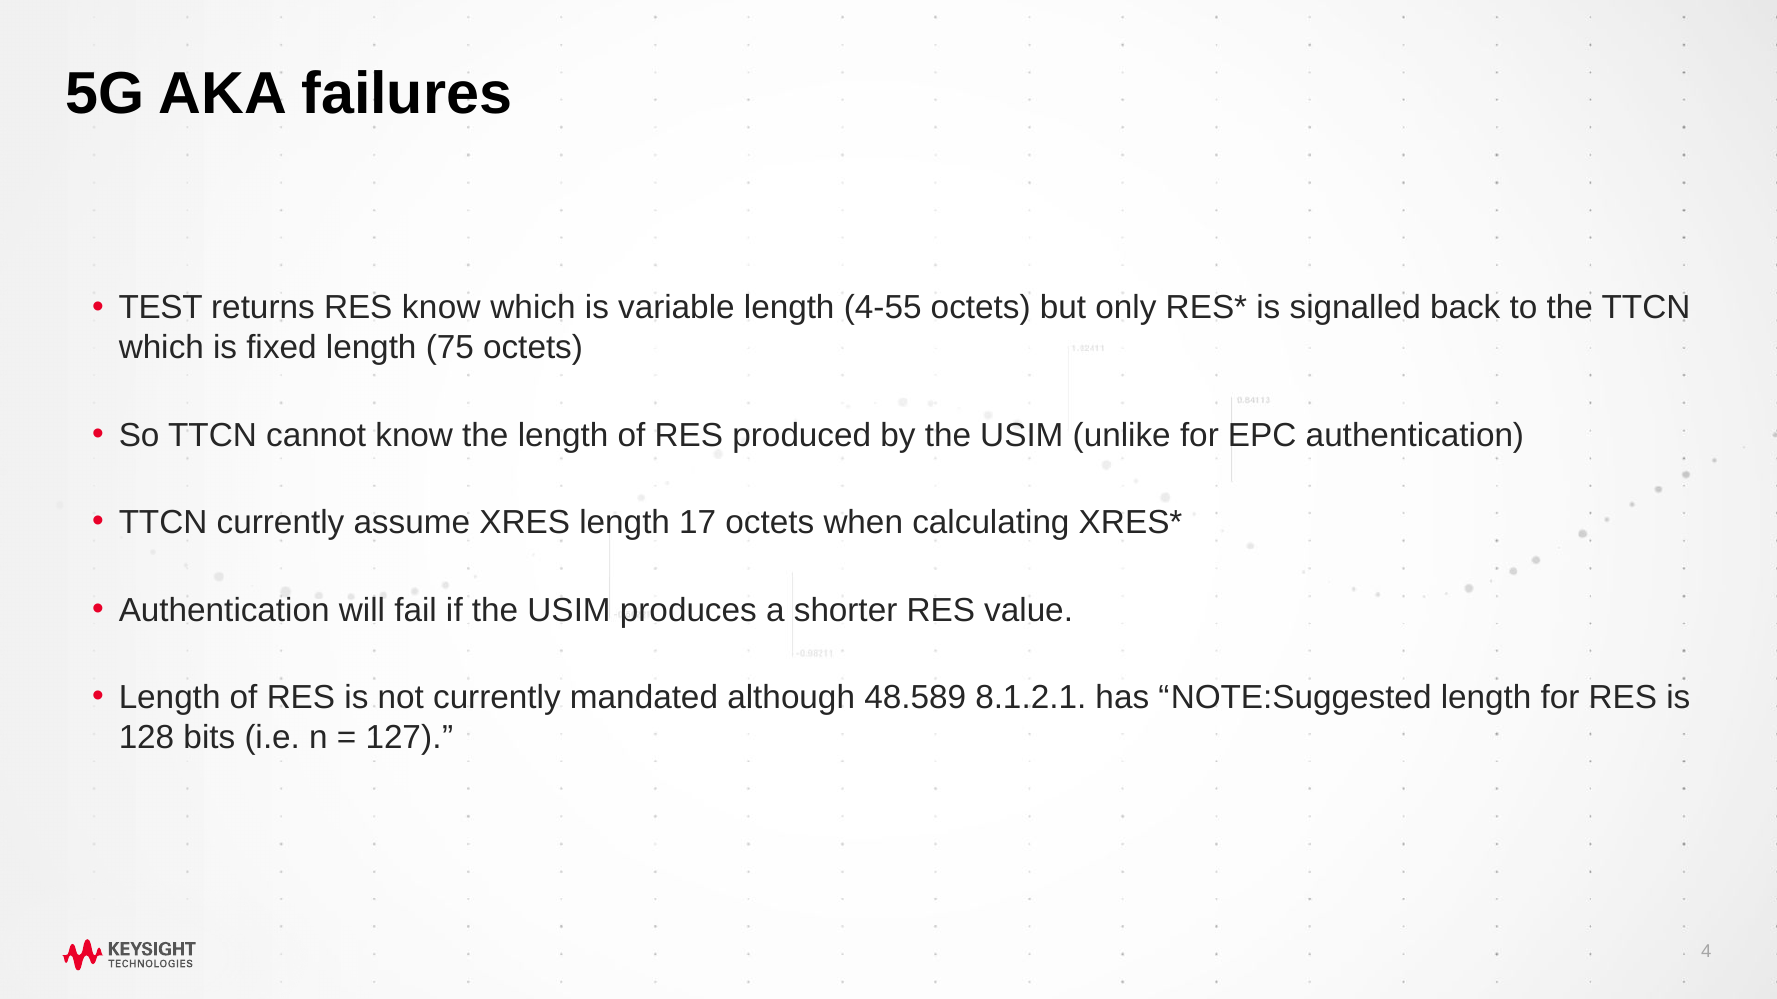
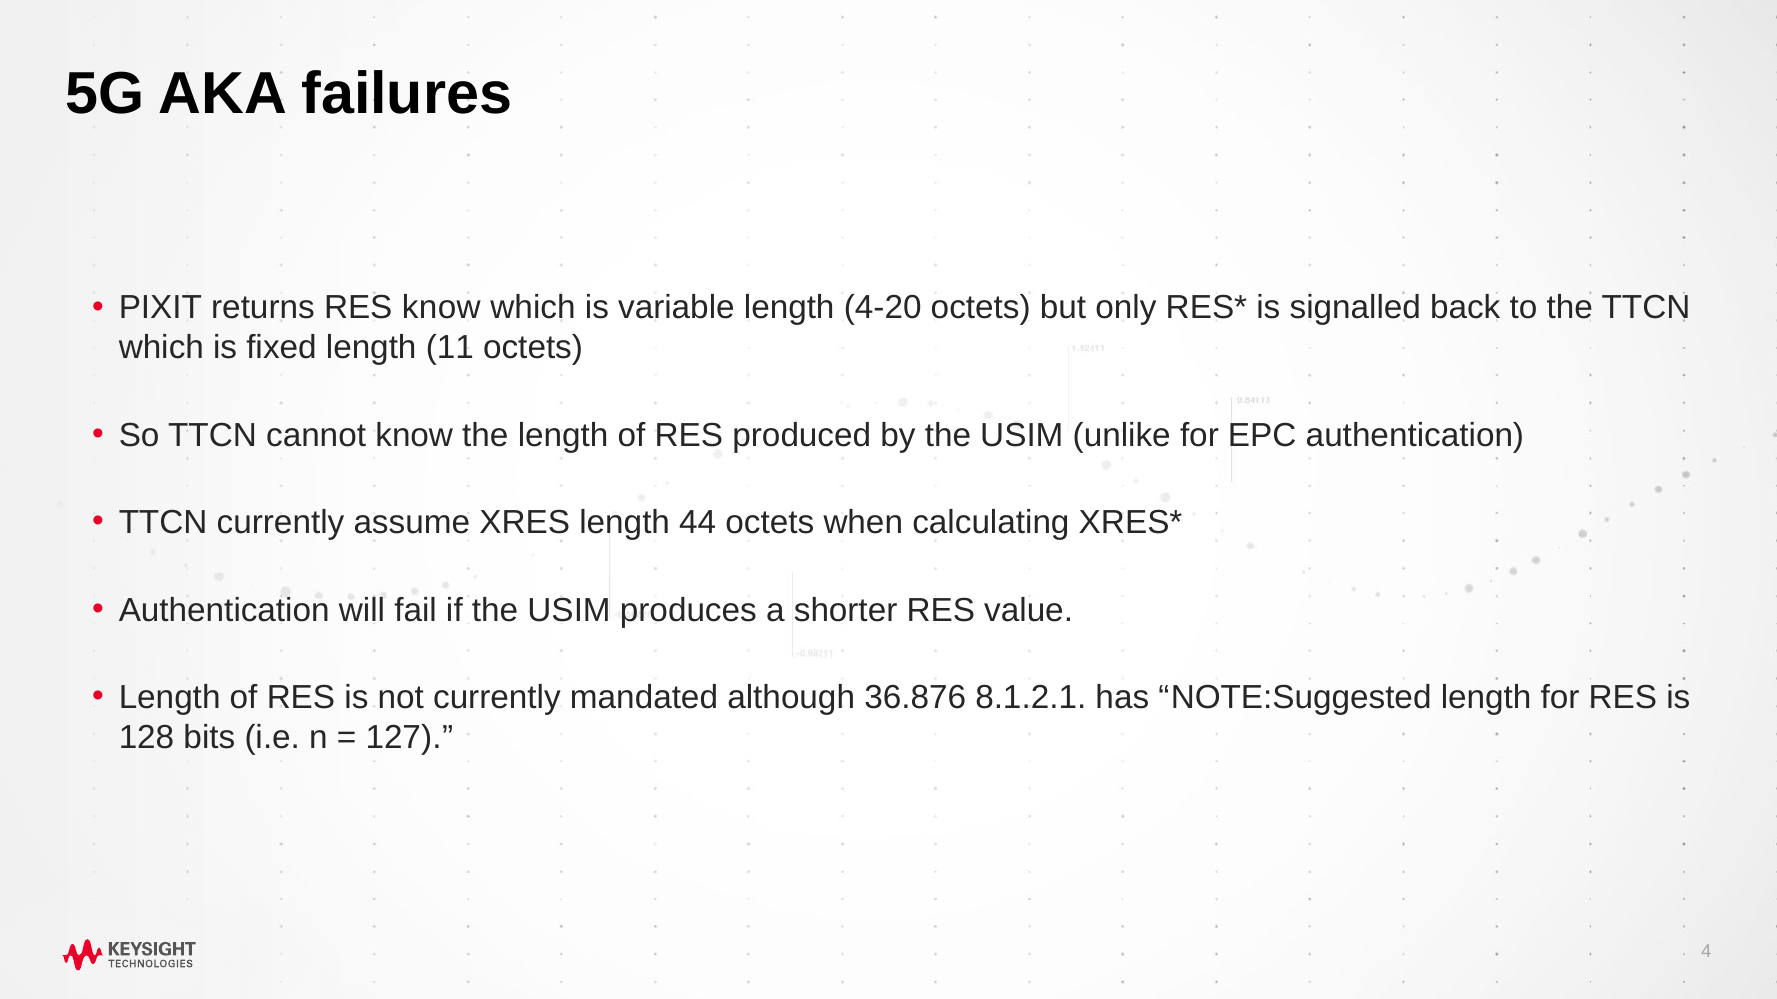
TEST: TEST -> PIXIT (160, 308)
4-55: 4-55 -> 4-20 (883, 308)
75: 75 -> 11 (450, 348)
17: 17 -> 44 (698, 523)
48.589: 48.589 -> 36.876 (915, 698)
